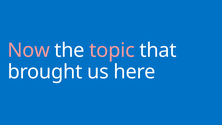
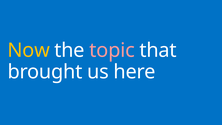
Now colour: pink -> yellow (29, 50)
